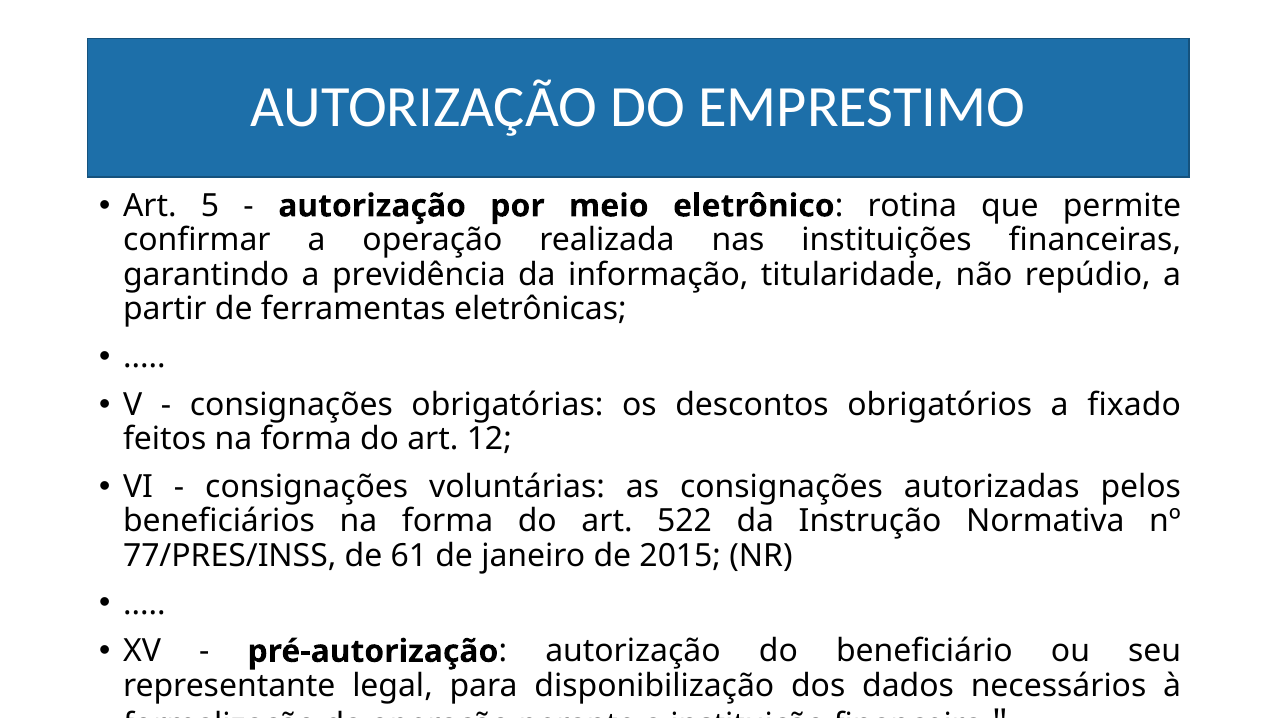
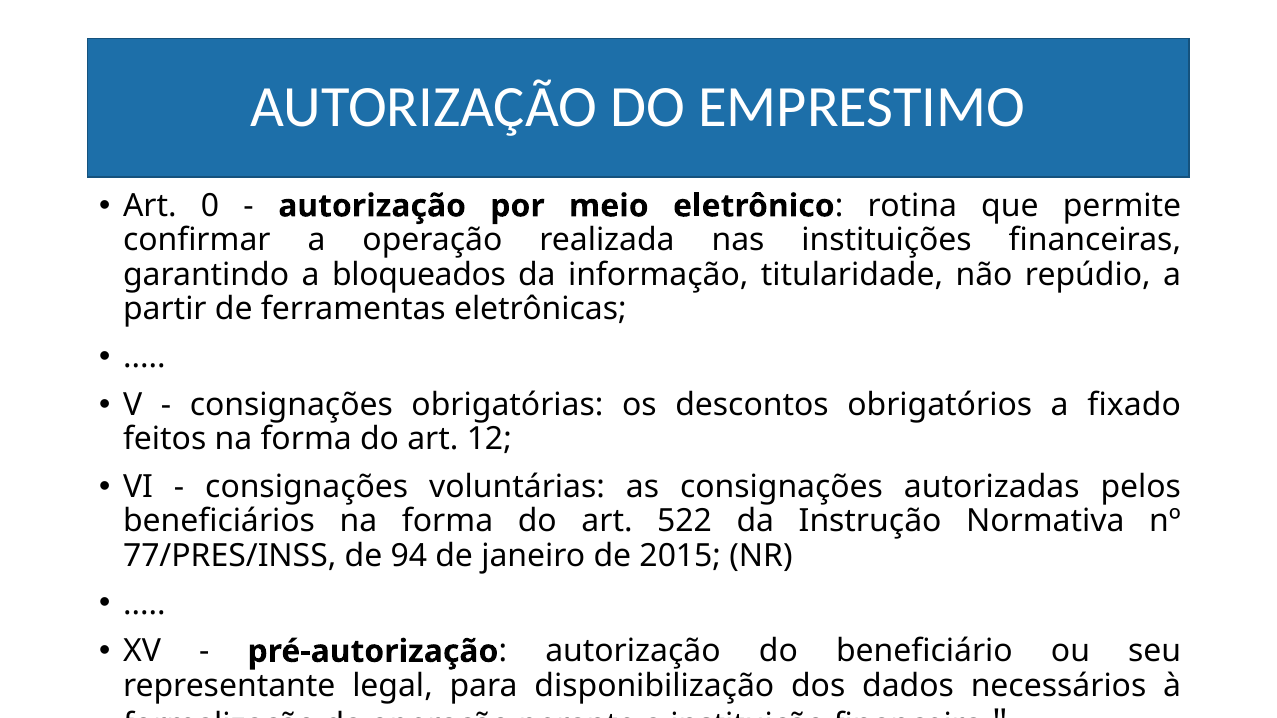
5: 5 -> 0 (210, 206)
previdência: previdência -> bloqueados (419, 275)
61: 61 -> 94 (409, 556)
